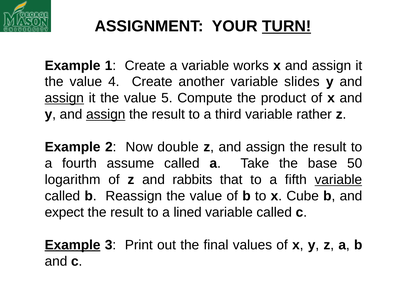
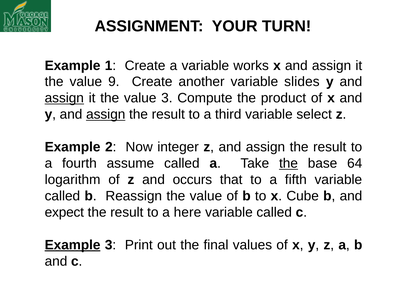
TURN underline: present -> none (287, 26)
4: 4 -> 9 (114, 82)
value 5: 5 -> 3 (167, 98)
rather: rather -> select (314, 114)
double: double -> integer (178, 147)
the underline: none -> present (288, 163)
50: 50 -> 64 (355, 163)
rabbits: rabbits -> occurs (192, 179)
variable underline: present -> none (338, 179)
lined: lined -> here (187, 212)
